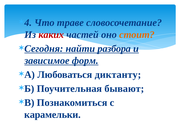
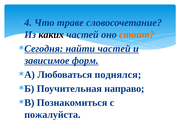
каких colour: red -> black (51, 35)
найти разбора: разбора -> частей (114, 49)
диктанту: диктанту -> поднялся (118, 75)
бывают: бывают -> направо (124, 89)
карамельки: карамельки -> пожалуйста (52, 115)
